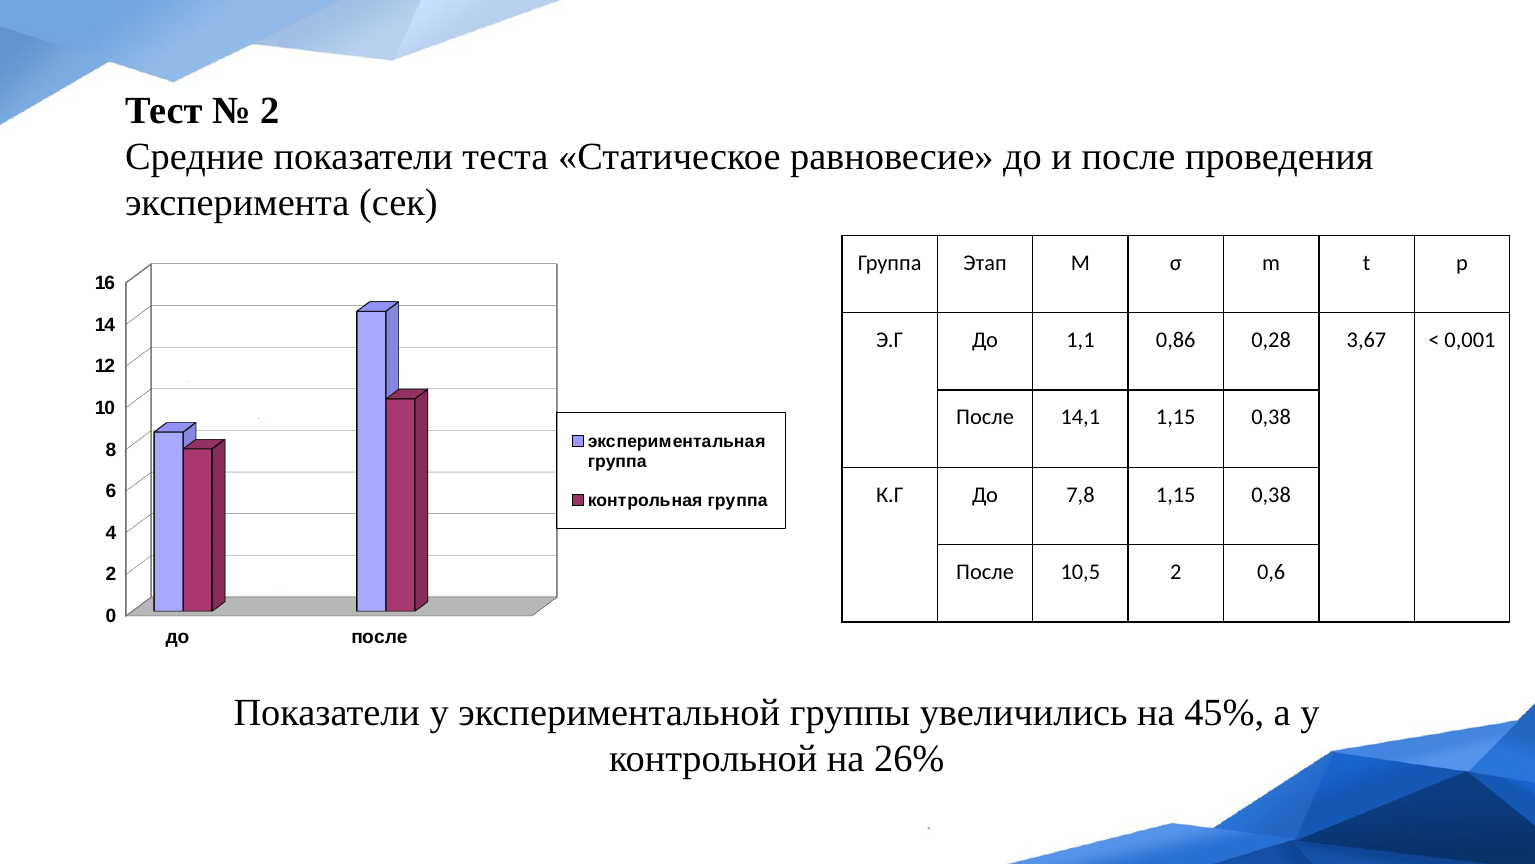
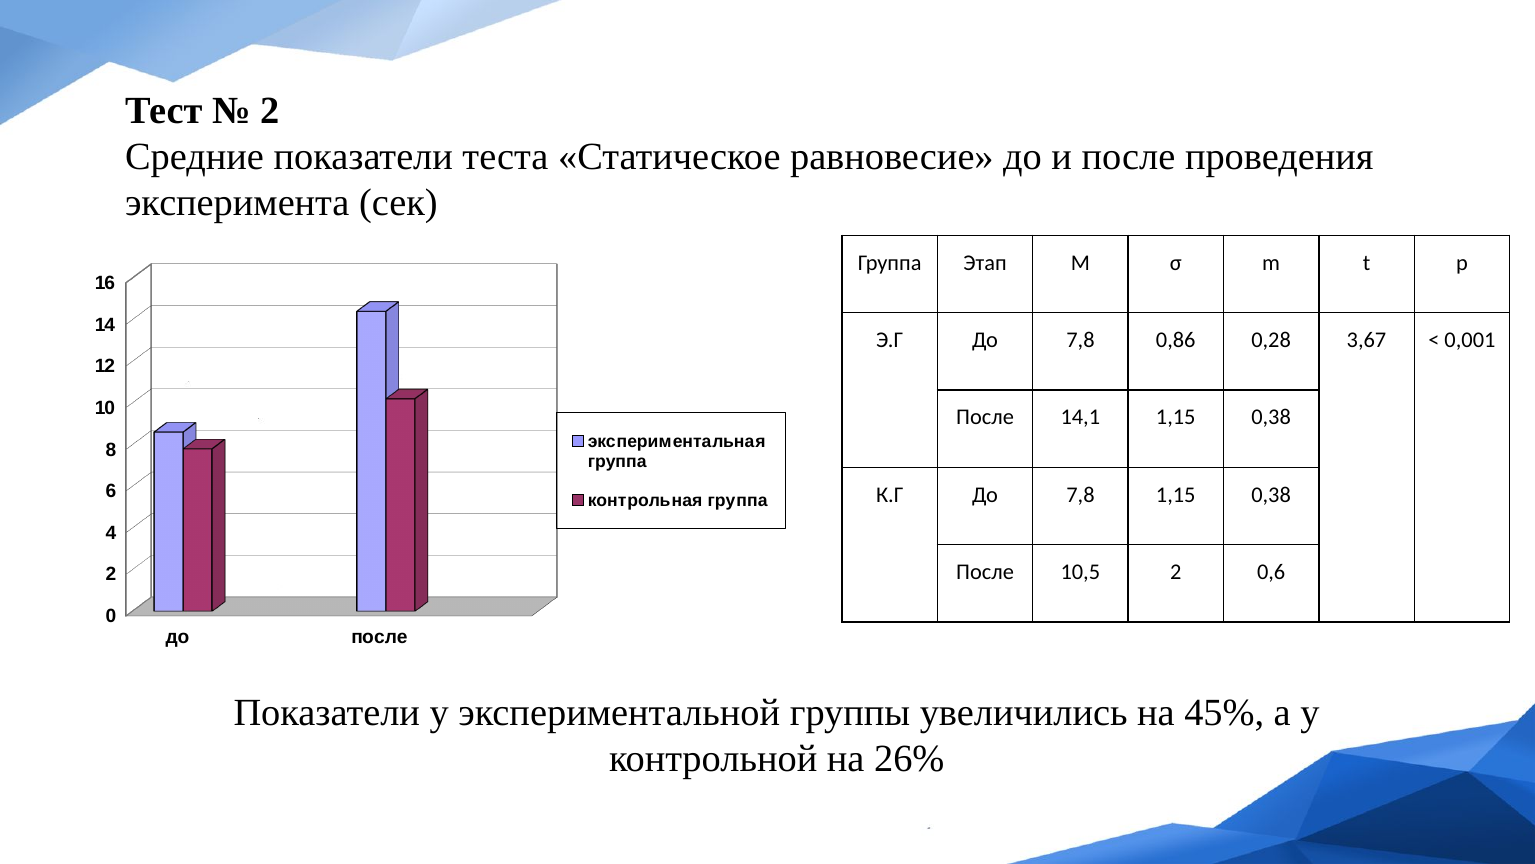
Э.Г До 1,1: 1,1 -> 7,8 (1080, 340)
